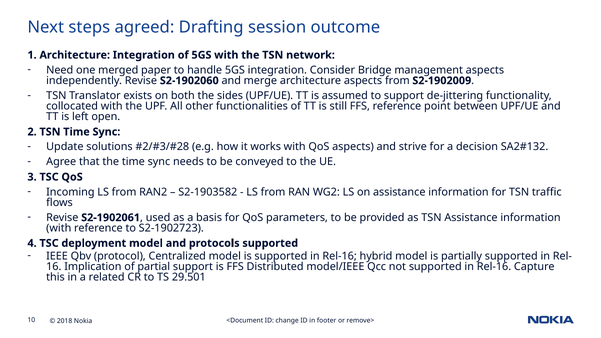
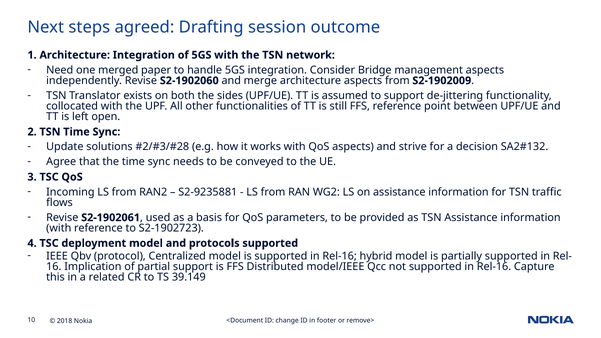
S2-1903582: S2-1903582 -> S2-9235881 (208, 192)
29.501: 29.501 -> 39.149 (189, 277)
